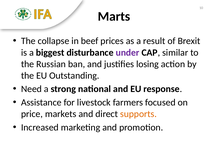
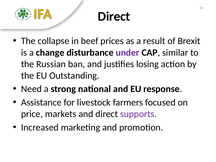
Marts: Marts -> Direct (114, 16)
biggest: biggest -> change (50, 53)
supports colour: orange -> purple (138, 114)
